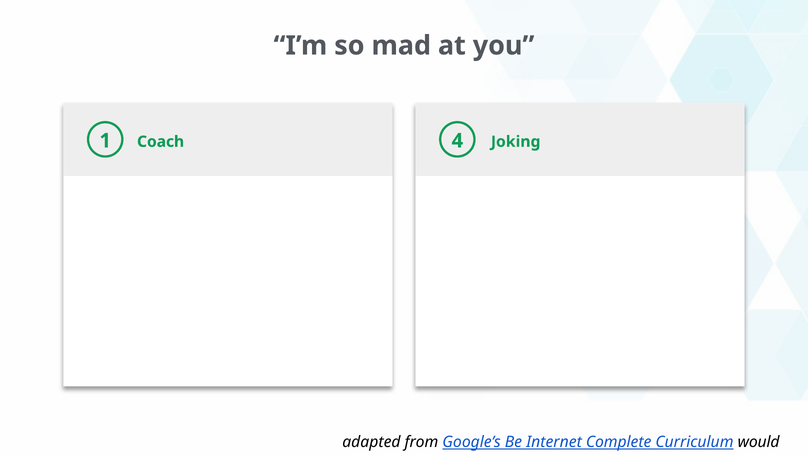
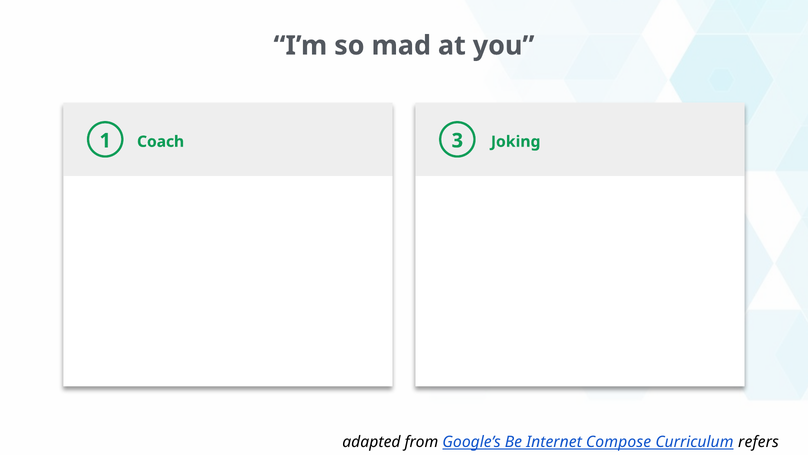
4: 4 -> 3 (457, 141)
Complete: Complete -> Compose (619, 441)
would: would -> refers (758, 441)
